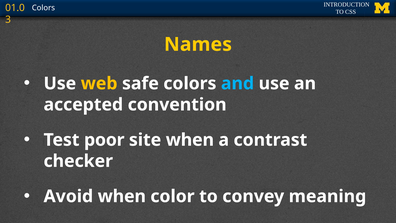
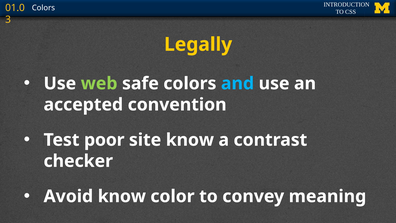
Names: Names -> Legally (198, 44)
web colour: yellow -> light green (99, 83)
site when: when -> know (190, 140)
Avoid when: when -> know (122, 196)
